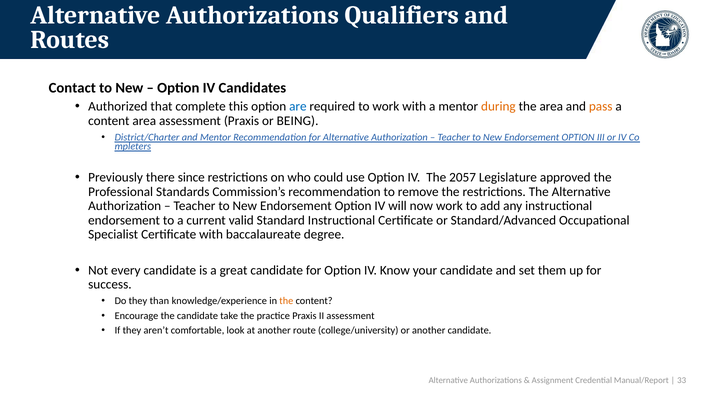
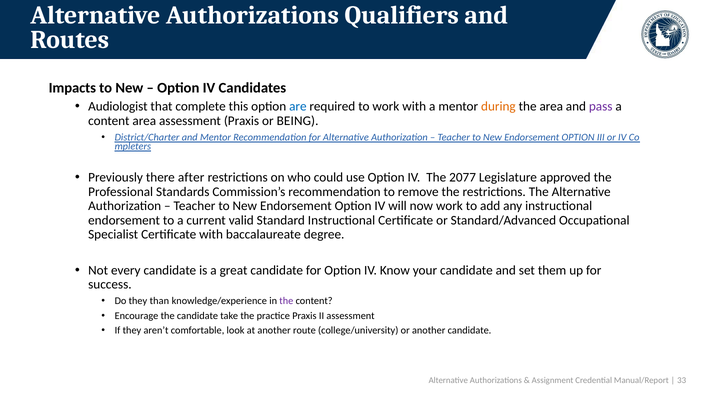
Contact: Contact -> Impacts (72, 88)
Authorized: Authorized -> Audiologist (118, 107)
pass colour: orange -> purple (601, 107)
since: since -> after (191, 177)
2057: 2057 -> 2077 (463, 177)
the colour: orange -> purple (286, 301)
